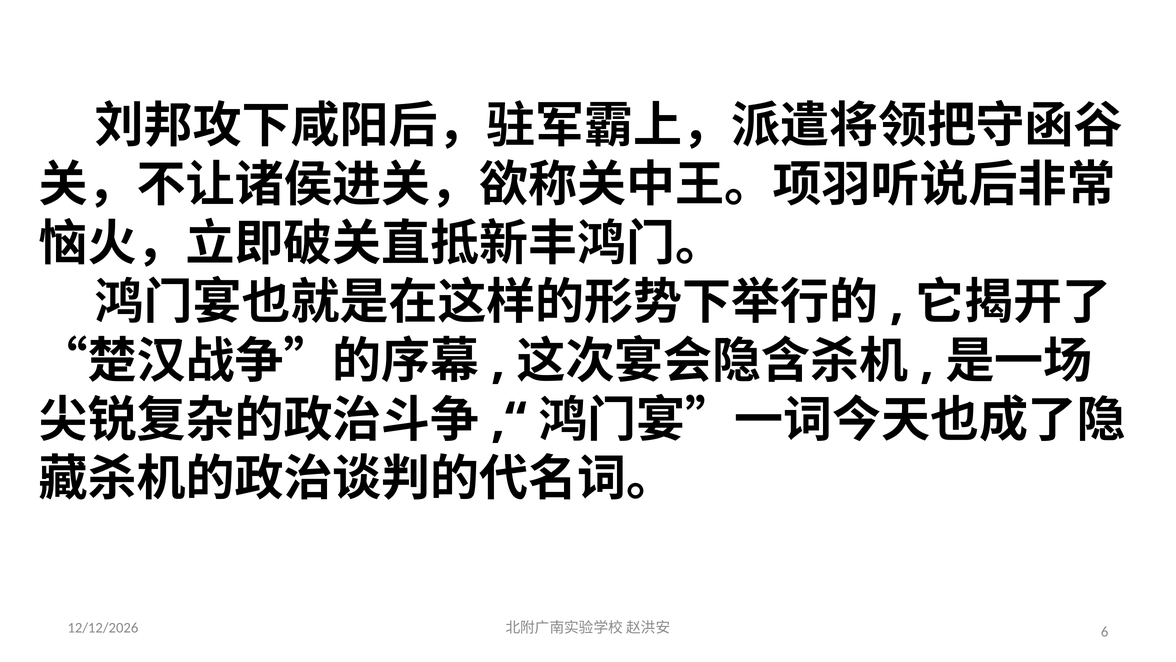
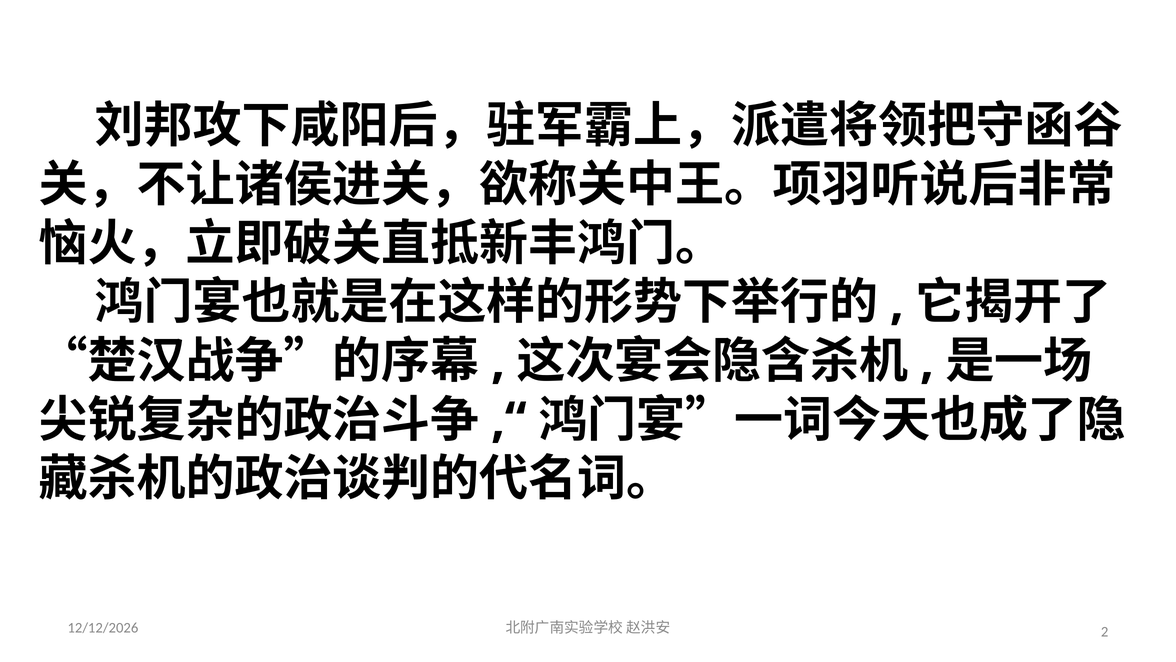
6: 6 -> 2 (1105, 632)
